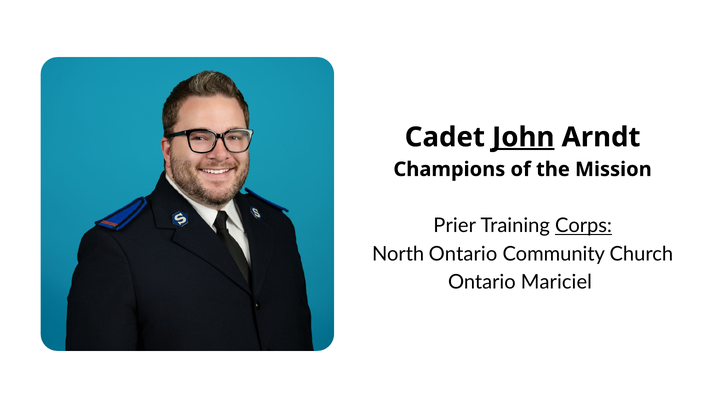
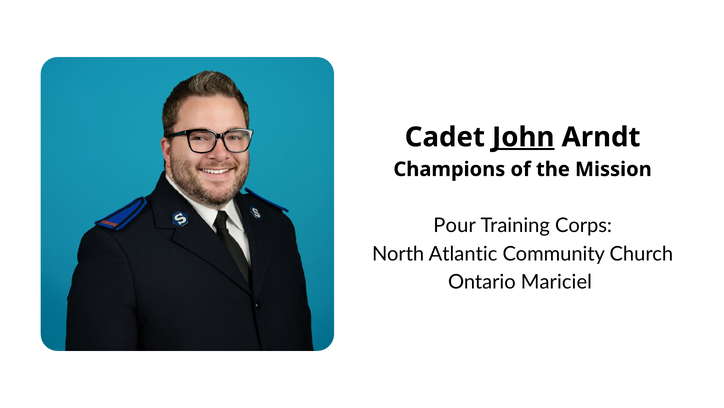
Prier: Prier -> Pour (455, 225)
Corps underline: present -> none (583, 225)
North Ontario: Ontario -> Atlantic (463, 254)
